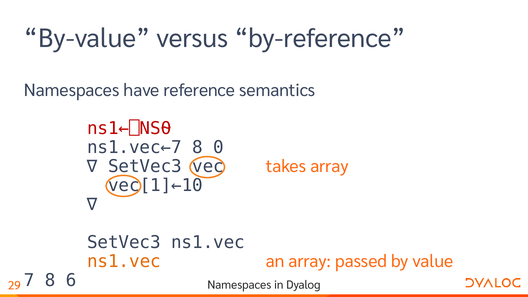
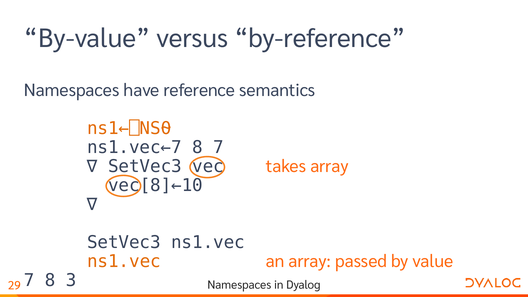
ns1←⎕NS⍬ colour: red -> orange (129, 128)
8 0: 0 -> 7 (218, 147)
vec[1]←10: vec[1]←10 -> vec[8]←10 (156, 185)
6: 6 -> 3 (71, 280)
